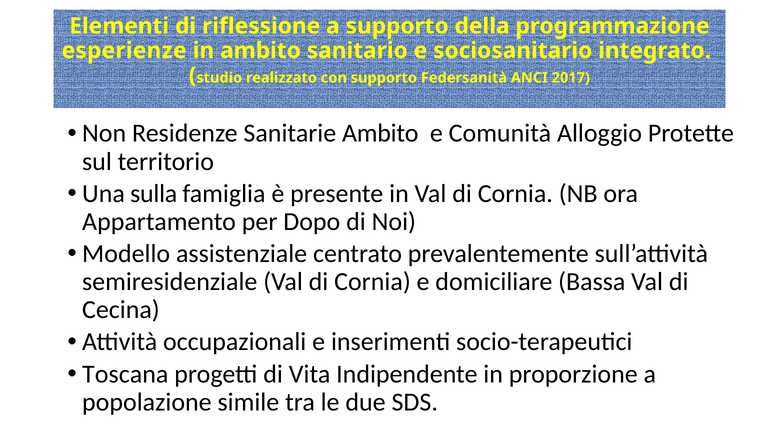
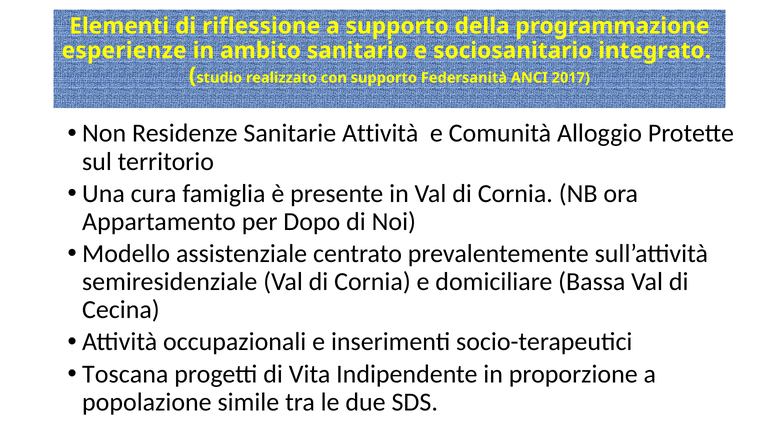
Sanitarie Ambito: Ambito -> Attività (380, 133)
sulla: sulla -> cura (154, 194)
